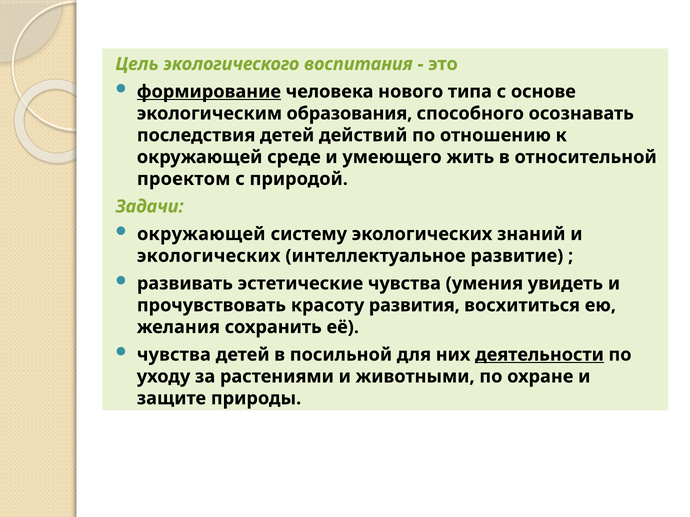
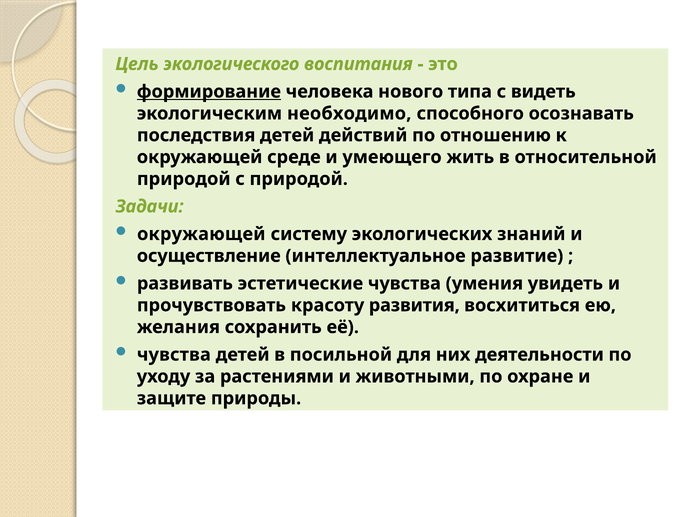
основе: основе -> видеть (543, 92)
образования: образования -> необходимо (349, 114)
проектом: проектом -> природой (184, 179)
экологических: экологических -> осуществление (209, 256)
деятельности underline: present -> none (539, 355)
